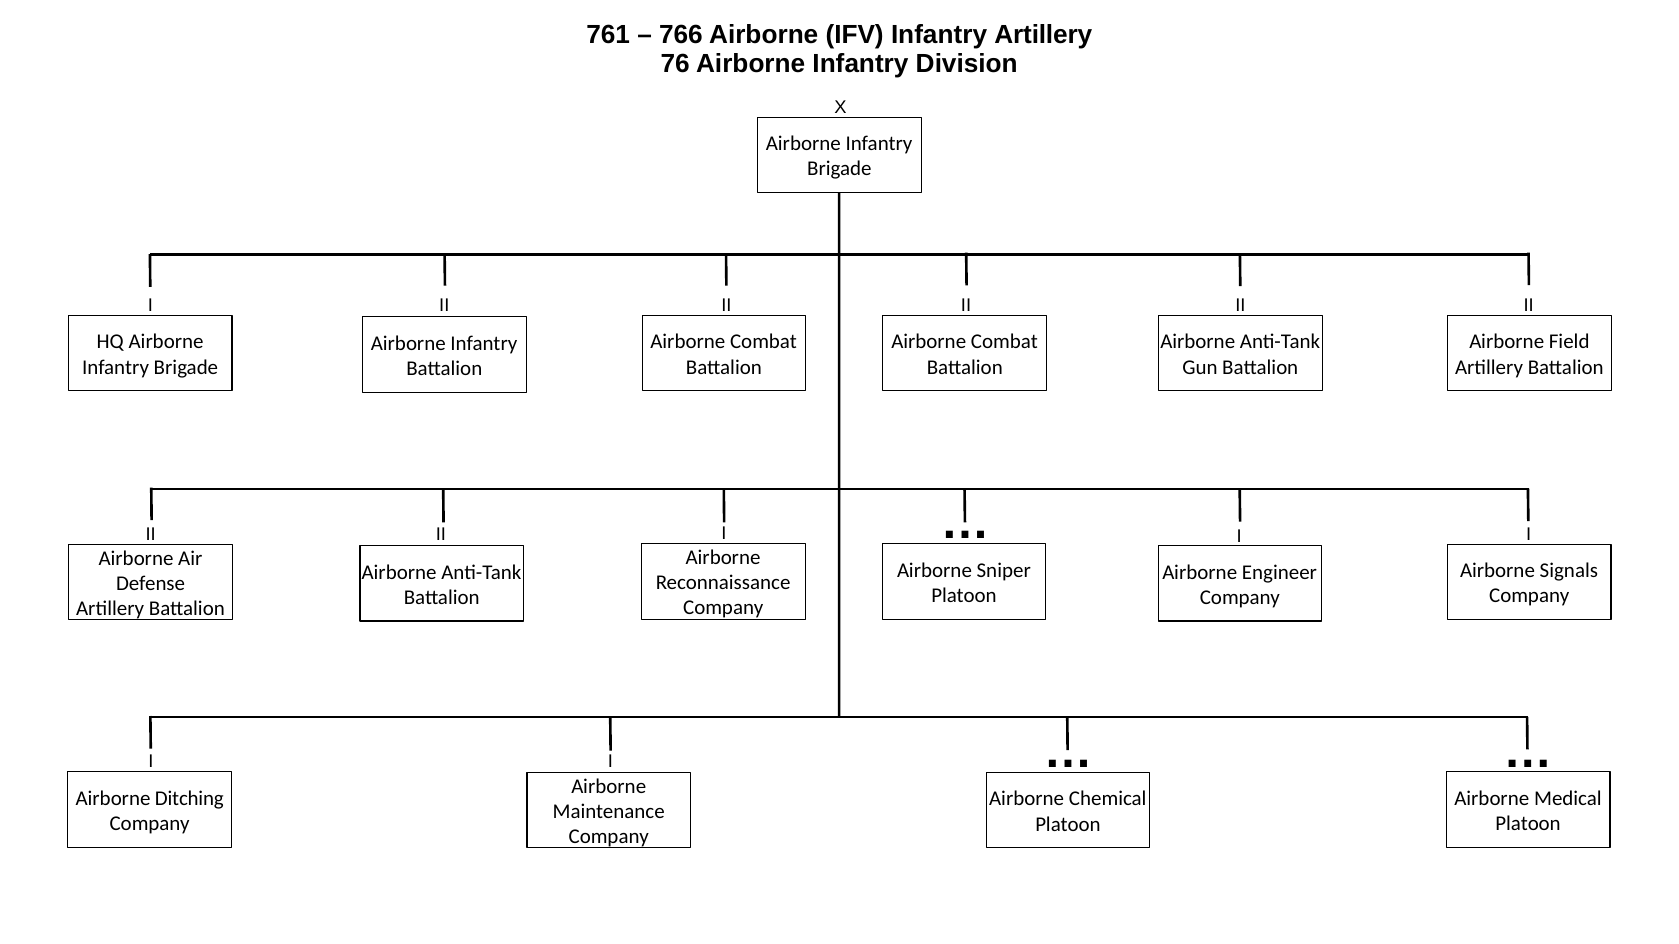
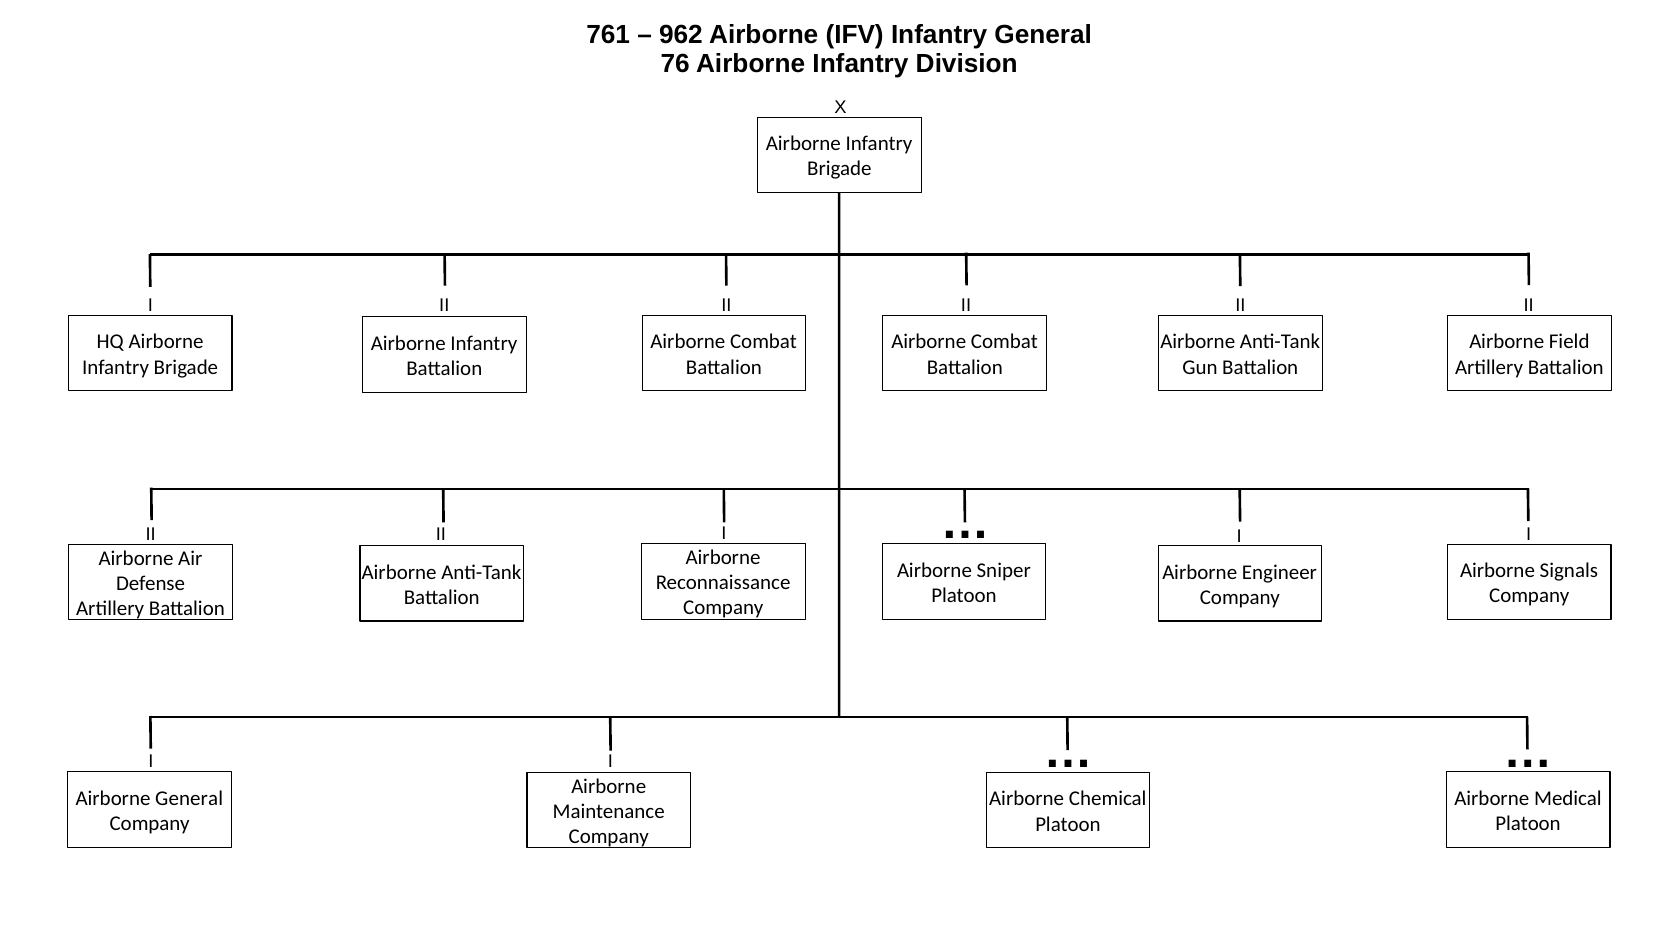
766: 766 -> 962 (681, 35)
Infantry Artillery: Artillery -> General (1043, 35)
Airborne Ditching: Ditching -> General (189, 799)
